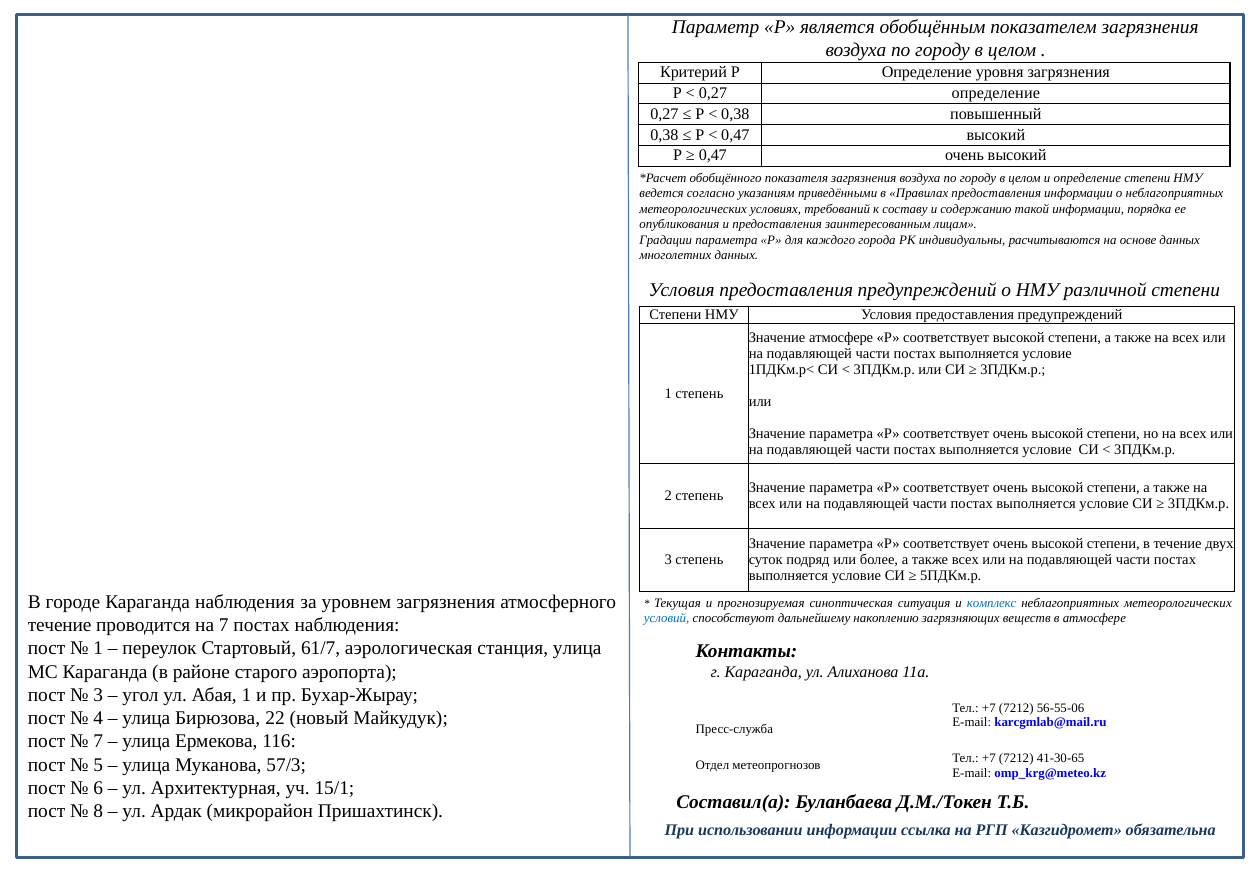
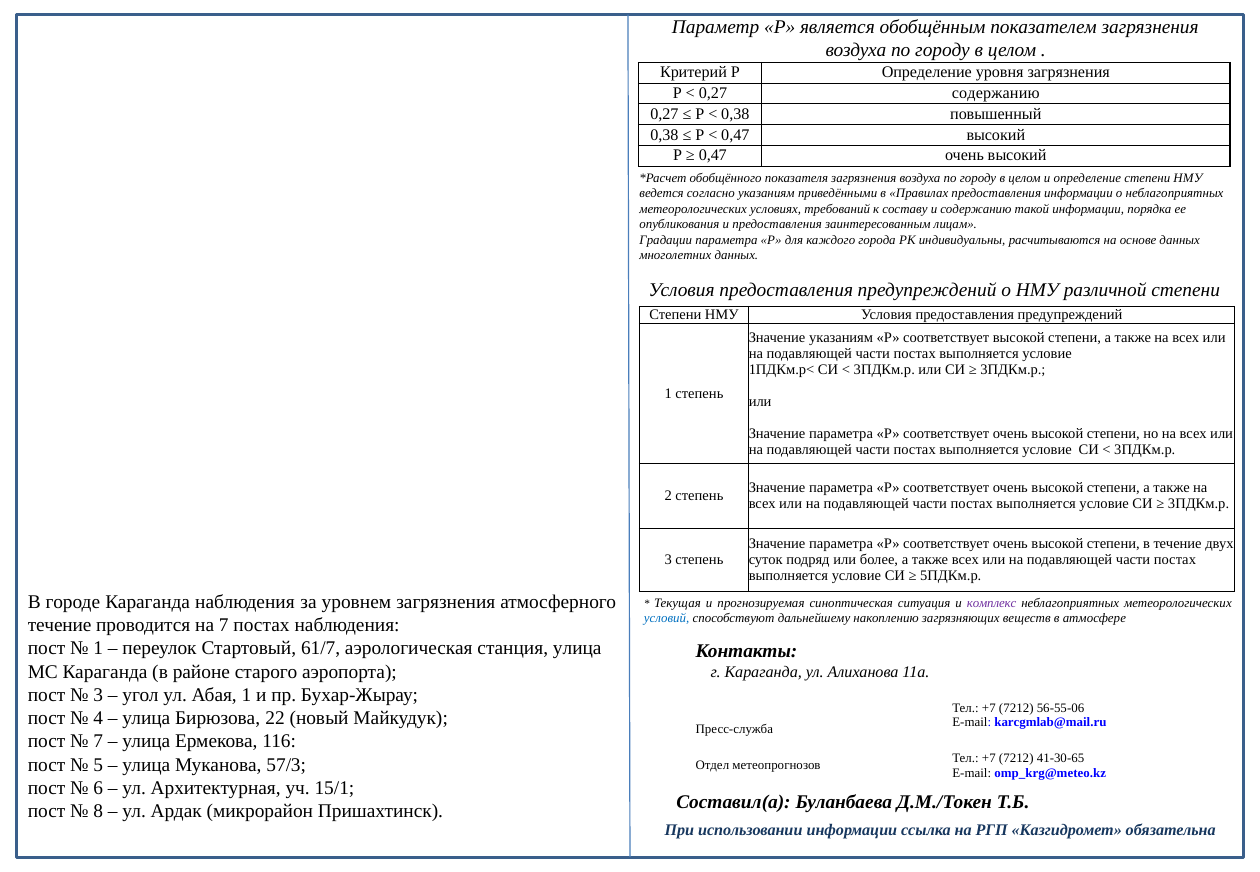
0,27 определение: определение -> содержанию (996, 93)
Значение атмосфере: атмосфере -> указаниям (841, 337)
комплекс colour: blue -> purple (992, 603)
